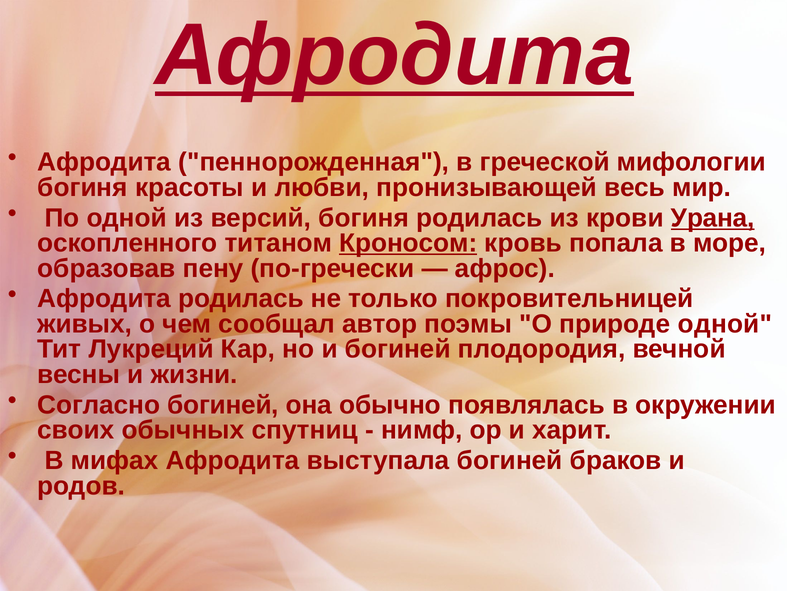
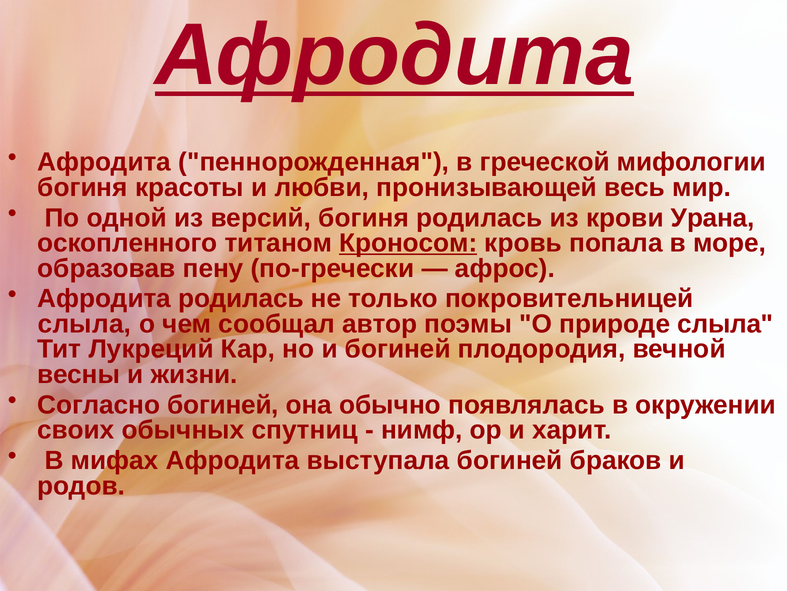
Урана underline: present -> none (713, 218)
живых: живых -> слыла (84, 324)
природе одной: одной -> слыла (725, 324)
